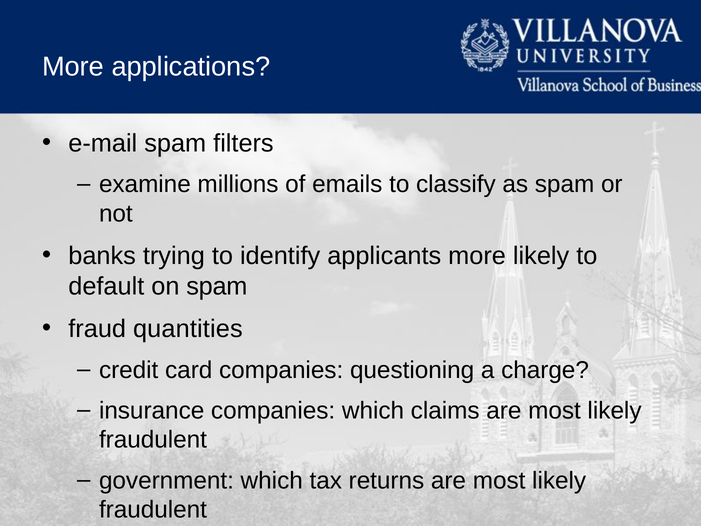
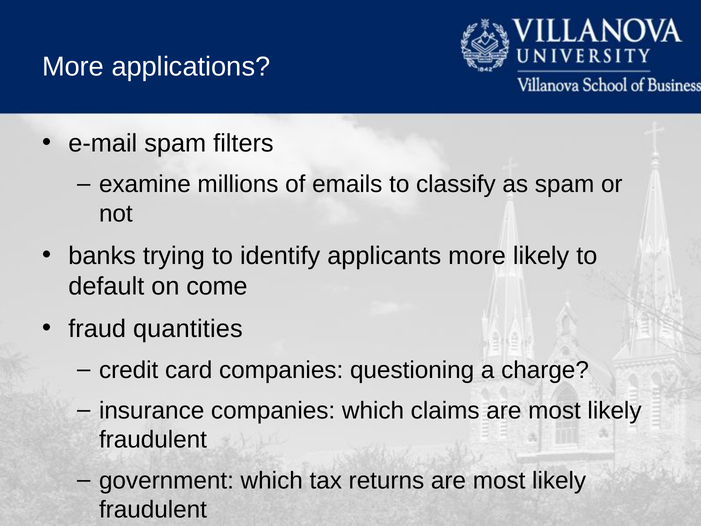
on spam: spam -> come (217, 286)
